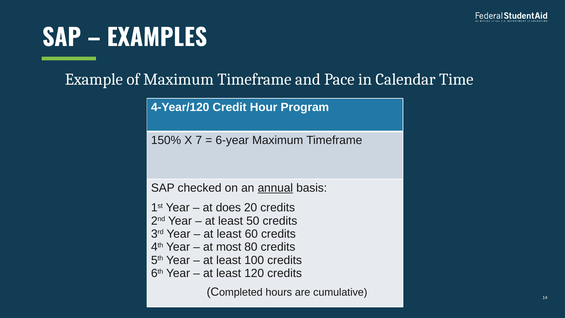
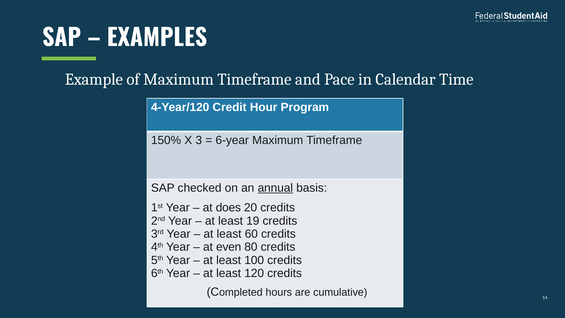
7: 7 -> 3 (199, 140)
50: 50 -> 19 (253, 221)
most: most -> even (229, 247)
